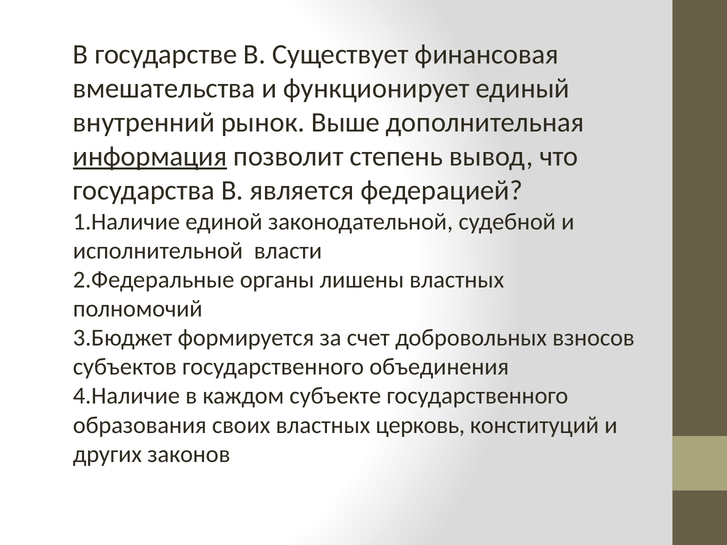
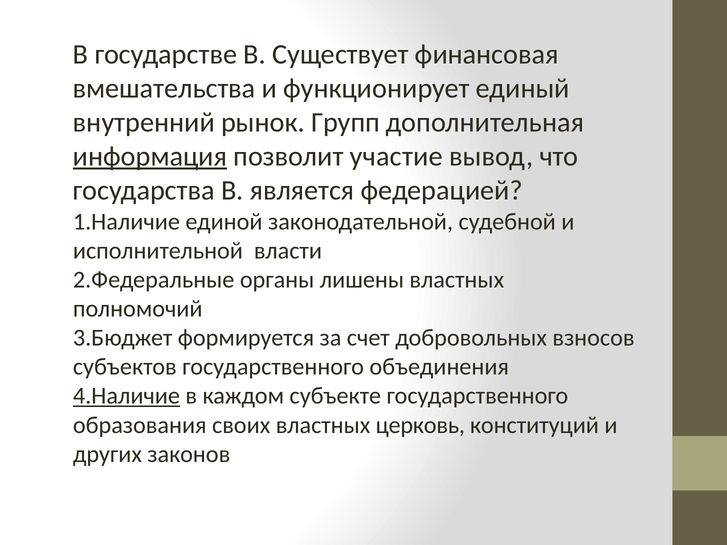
Выше: Выше -> Групп (346, 123)
степень: степень -> участие (396, 157)
4.Наличие underline: none -> present (126, 396)
